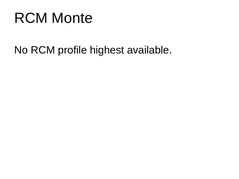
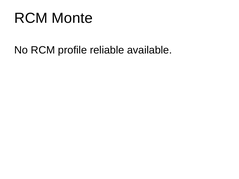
highest: highest -> reliable (107, 50)
